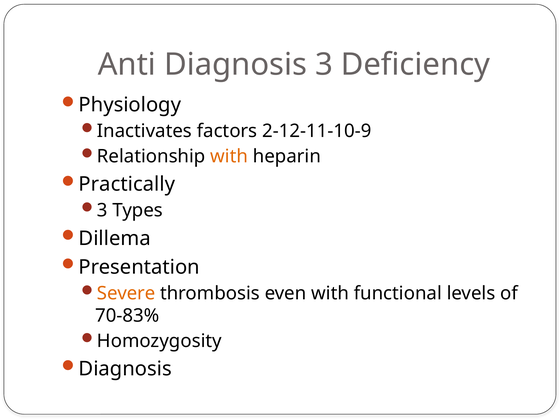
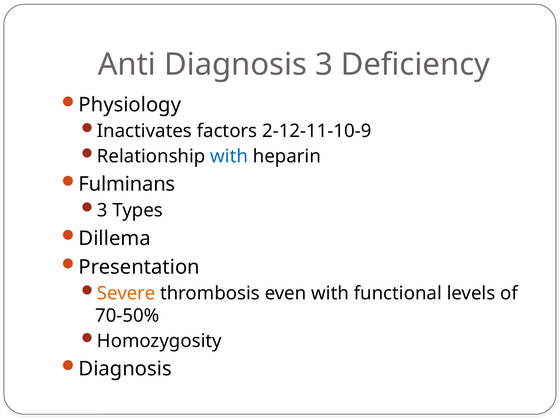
with colour: orange -> blue (229, 156)
Practically: Practically -> Fulminans (127, 184)
70-83%: 70-83% -> 70-50% (127, 316)
